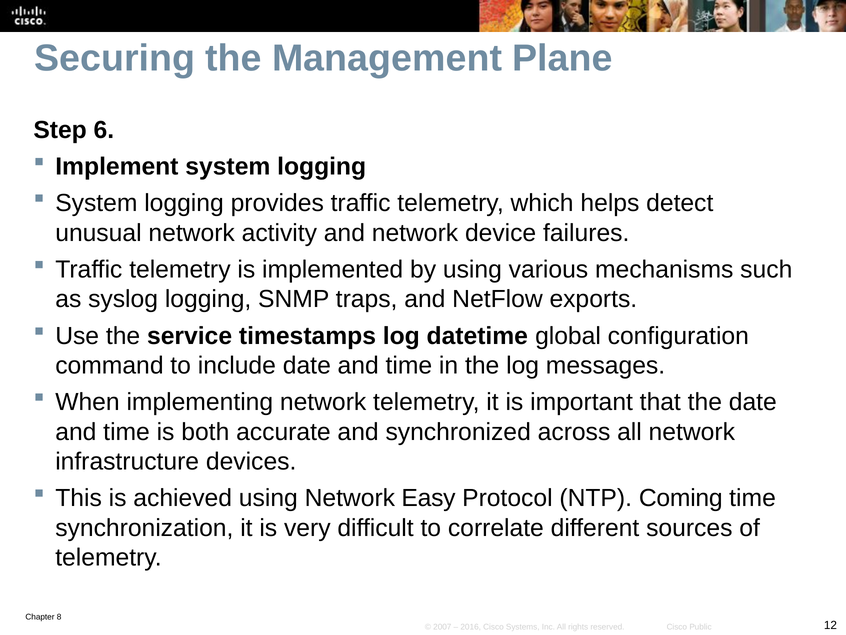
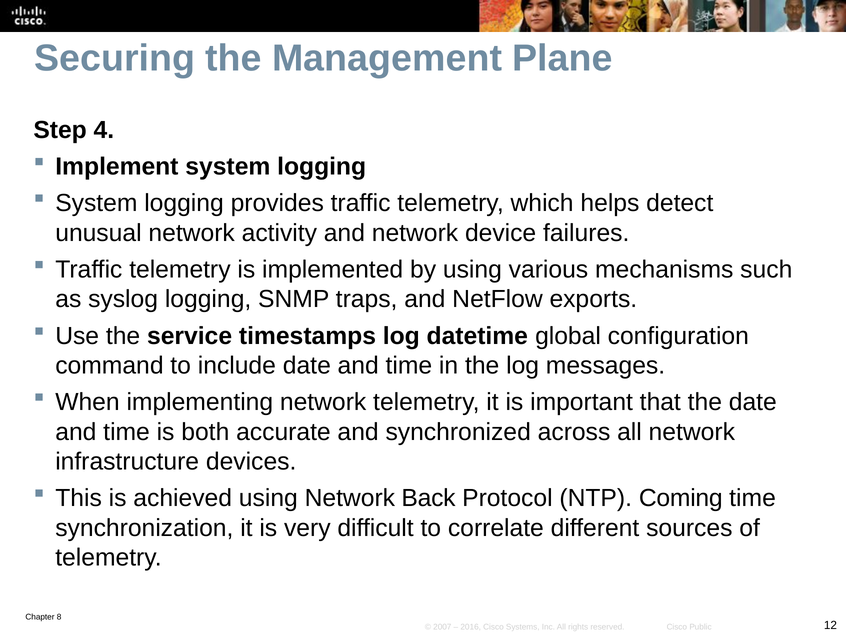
6: 6 -> 4 (104, 130)
Easy: Easy -> Back (429, 498)
